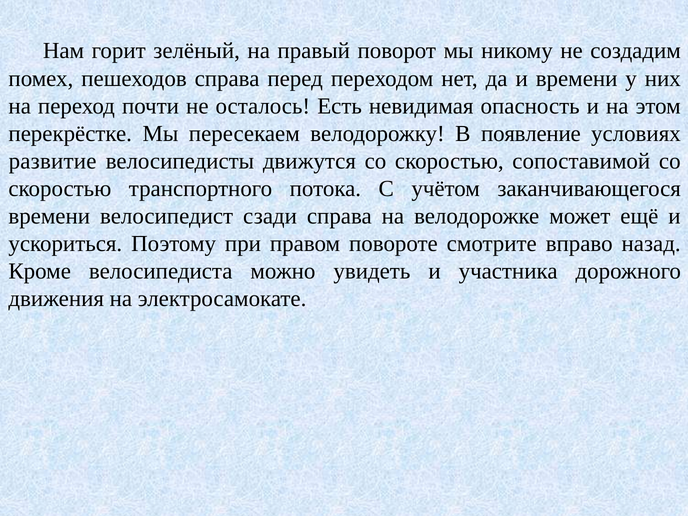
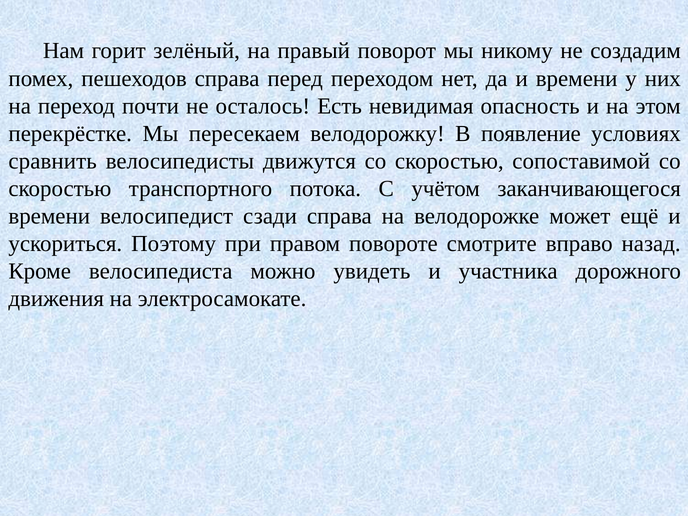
развитие: развитие -> сравнить (53, 161)
